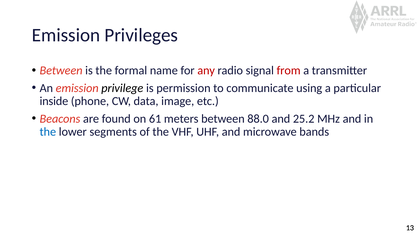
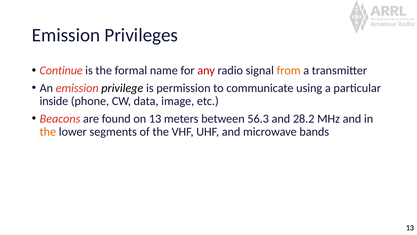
Between: Between -> Continue (61, 70)
from colour: red -> orange (289, 70)
on 61: 61 -> 13 (155, 119)
88.0: 88.0 -> 56.3 (258, 119)
25.2: 25.2 -> 28.2 (304, 119)
the colour: blue -> orange (48, 132)
